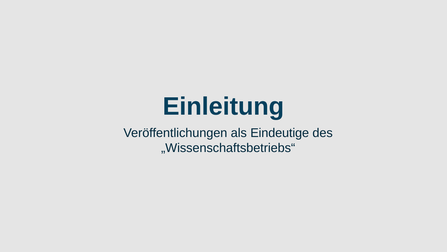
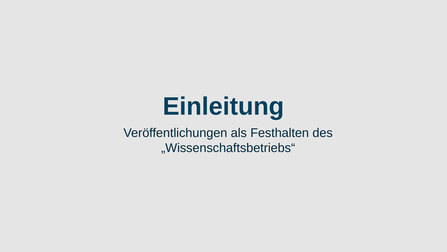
Eindeutige: Eindeutige -> Festhalten (280, 133)
